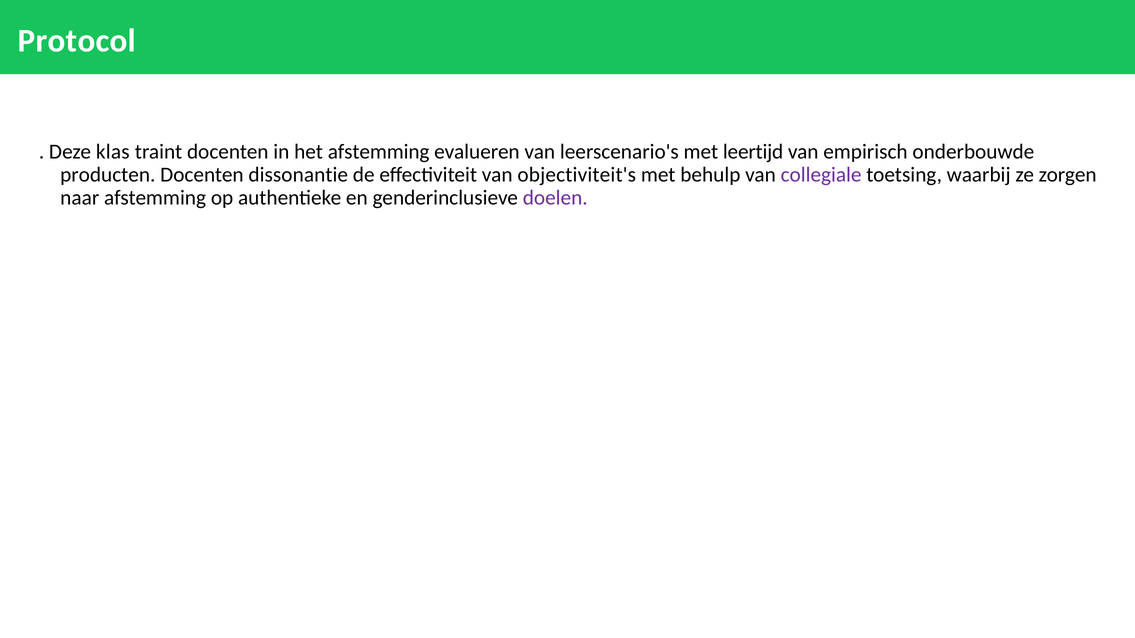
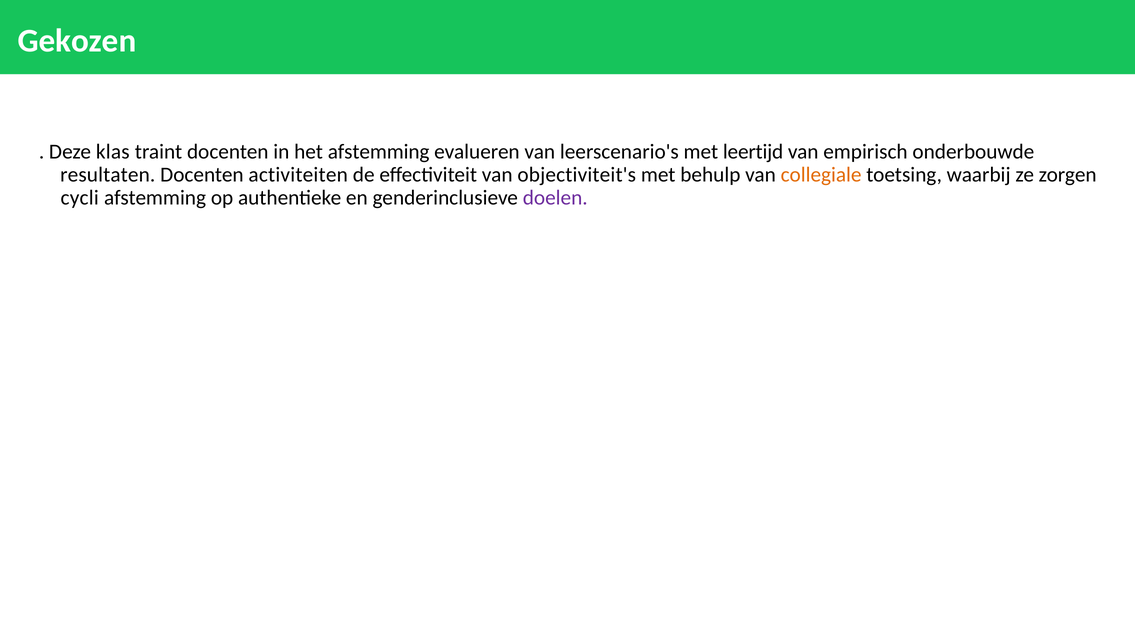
Protocol: Protocol -> Gekozen (77, 41)
producten: producten -> resultaten (108, 175)
dissonantie: dissonantie -> activiteiten (298, 175)
collegiale colour: purple -> orange (821, 175)
naar: naar -> cycli (80, 198)
